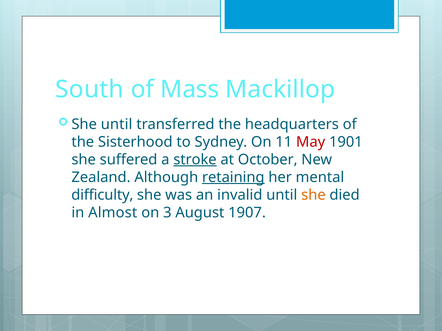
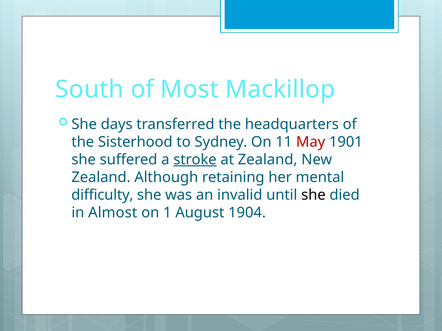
Mass: Mass -> Most (190, 90)
She until: until -> days (117, 124)
at October: October -> Zealand (268, 160)
retaining underline: present -> none (233, 177)
she colour: orange -> black (313, 195)
3: 3 -> 1 (167, 213)
1907: 1907 -> 1904 (247, 213)
